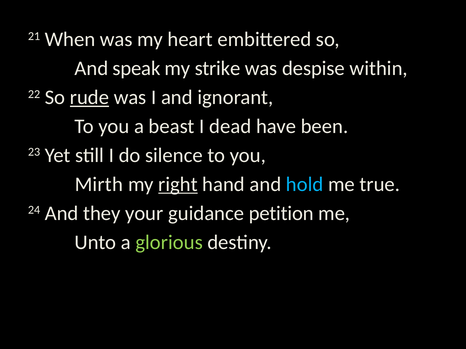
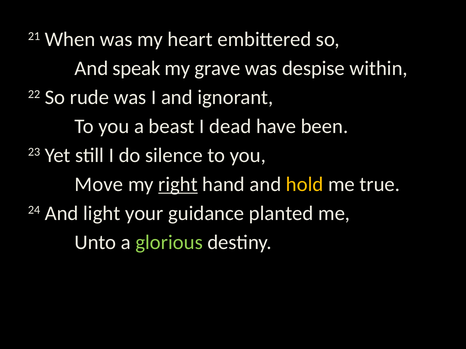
strike: strike -> grave (218, 69)
rude underline: present -> none (89, 98)
Mirth: Mirth -> Move (99, 185)
hold colour: light blue -> yellow (305, 185)
they: they -> light (102, 214)
petition: petition -> planted (281, 214)
